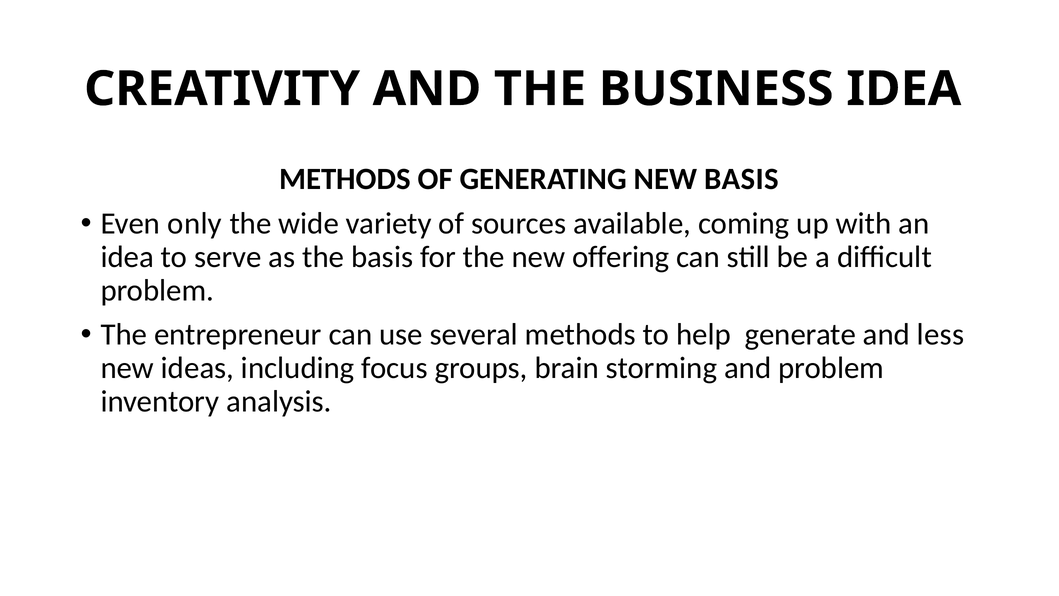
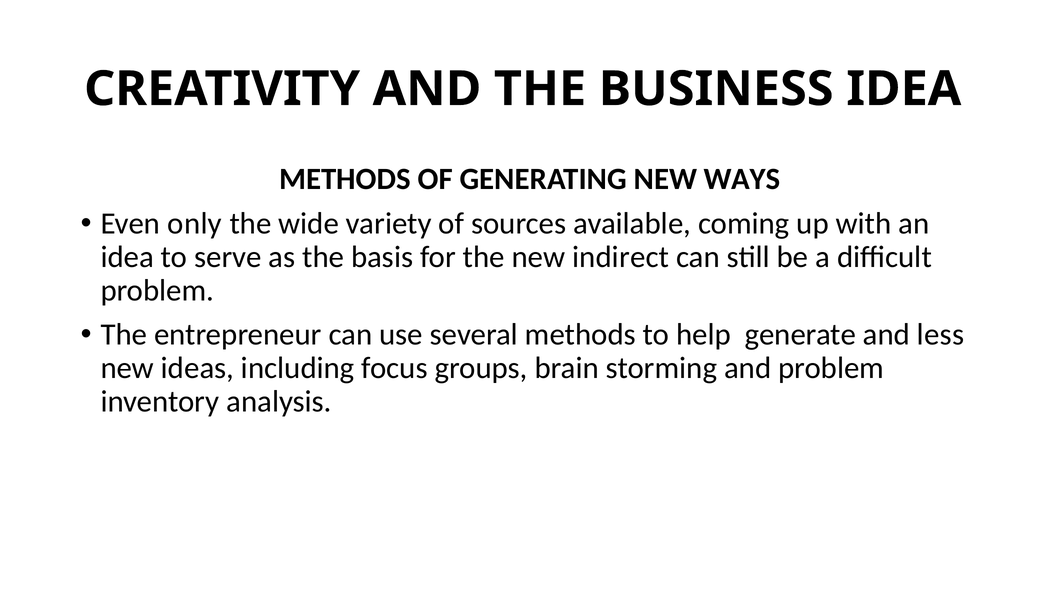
NEW BASIS: BASIS -> WAYS (742, 179)
offering: offering -> indirect (621, 257)
